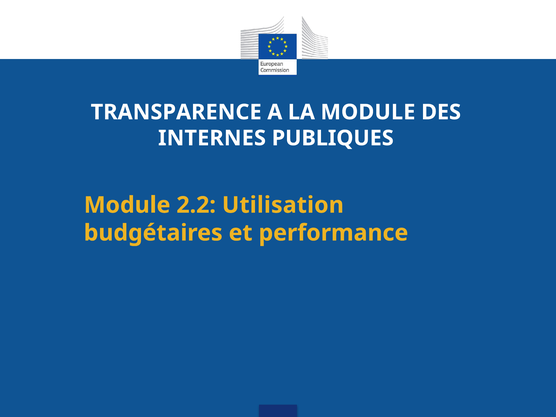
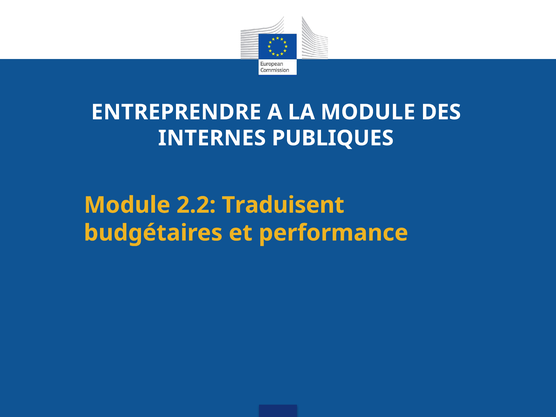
TRANSPARENCE: TRANSPARENCE -> ENTREPRENDRE (176, 112)
Utilisation: Utilisation -> Traduisent (283, 205)
